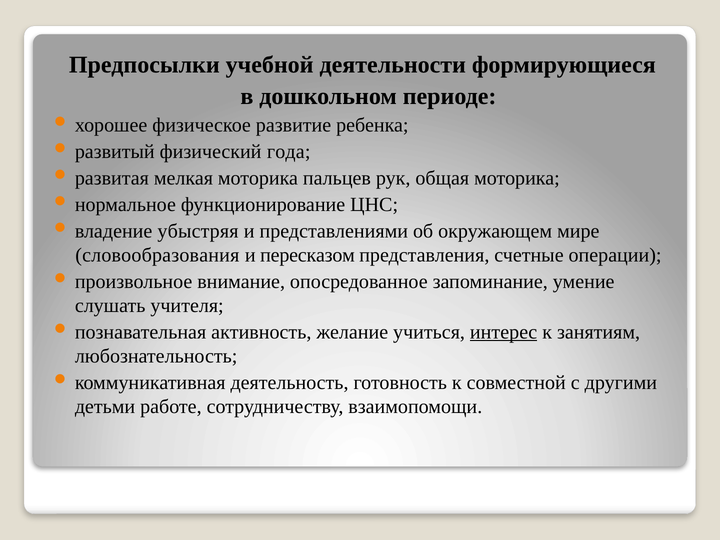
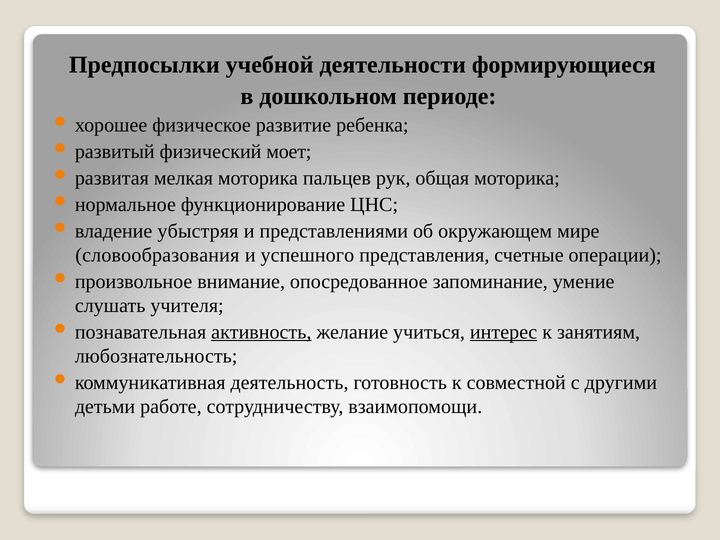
года: года -> моет (289, 151)
пересказом: пересказом -> успешного (307, 255)
активность underline: none -> present (261, 332)
